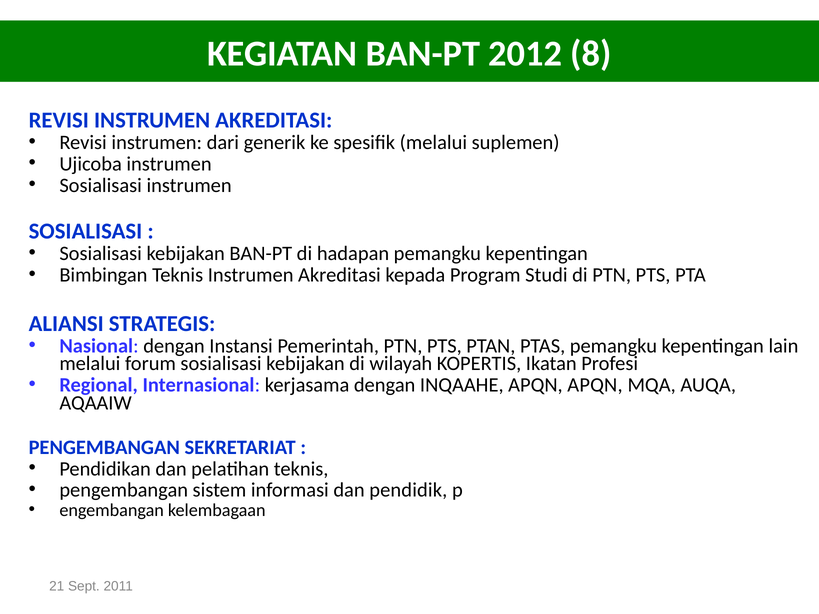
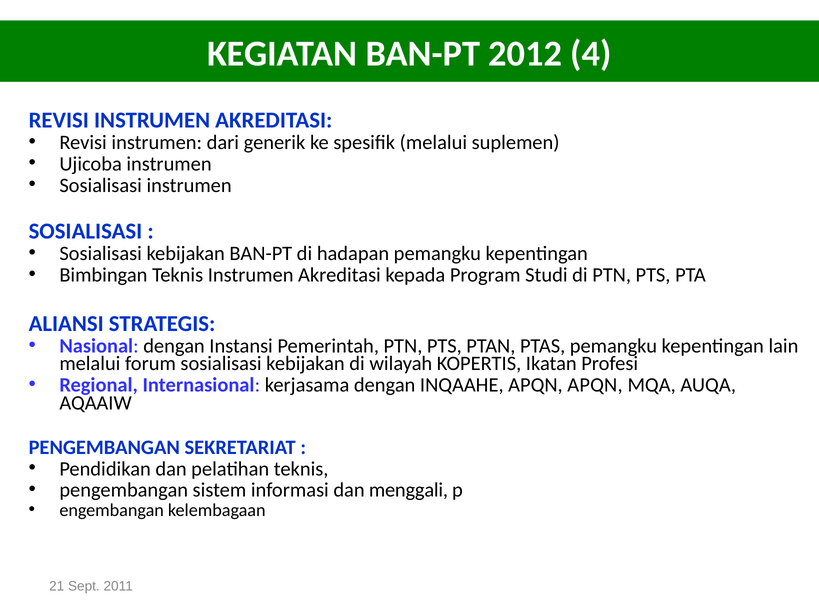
8: 8 -> 4 (591, 54)
pendidik: pendidik -> menggali (408, 490)
